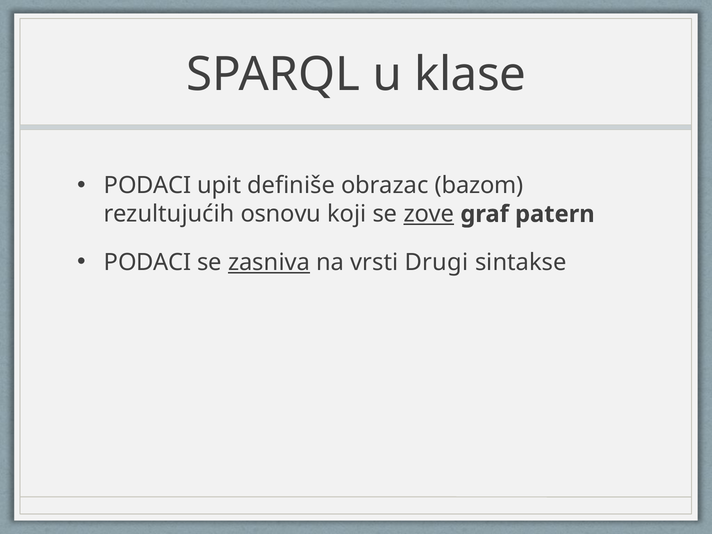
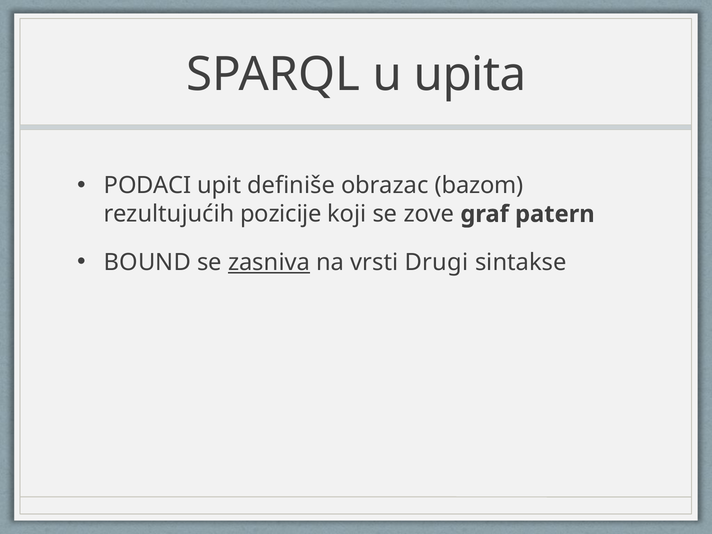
klase: klase -> upita (470, 74)
osnovu: osnovu -> pozicije (281, 214)
zove underline: present -> none (429, 214)
PODACI: PODACI -> BOUND (147, 262)
